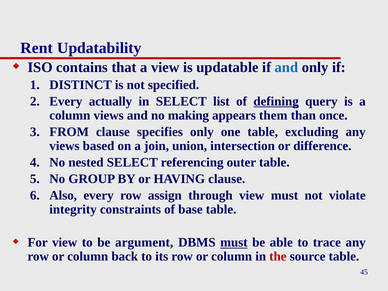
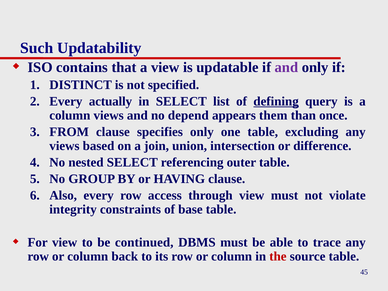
Rent: Rent -> Such (37, 48)
and colour: blue -> purple (286, 67)
making: making -> depend (188, 115)
assign: assign -> access (165, 195)
argument: argument -> continued (144, 242)
must underline: present -> none (234, 242)
